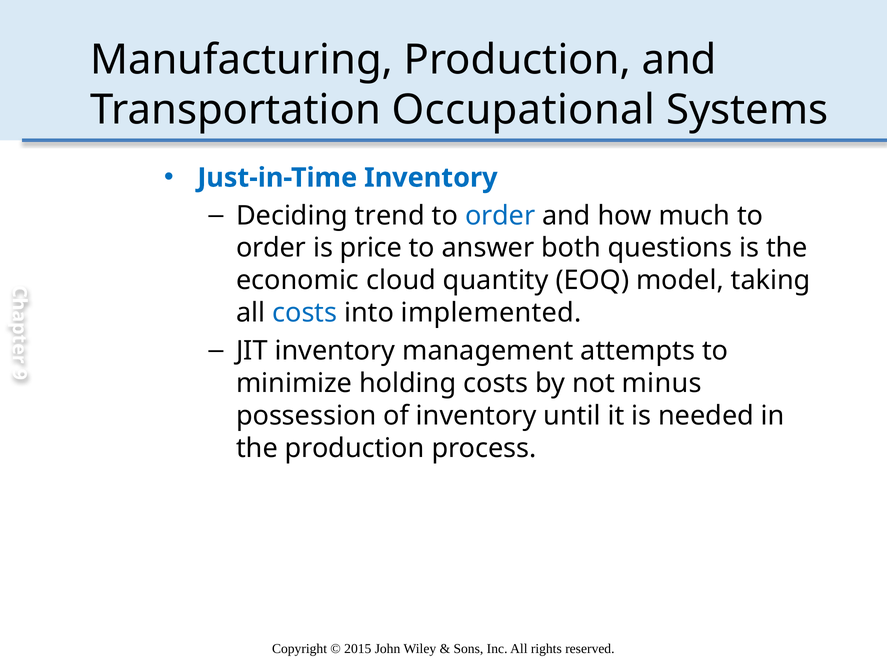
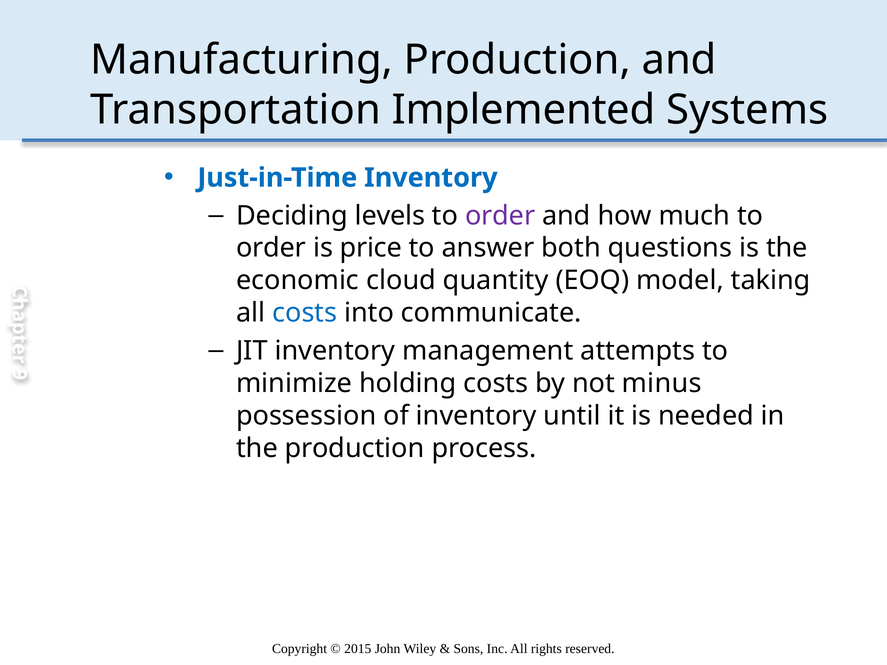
Occupational: Occupational -> Implemented (524, 110)
trend: trend -> levels (390, 216)
order colour: blue -> purple (500, 216)
implemented: implemented -> communicate (491, 313)
